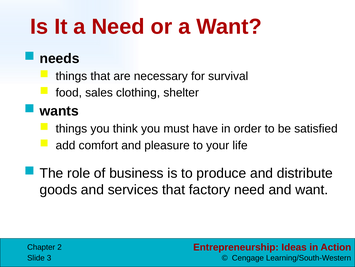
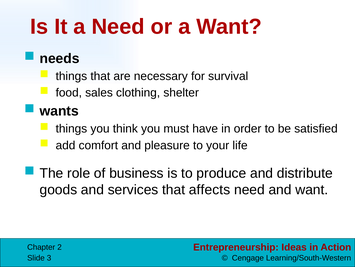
factory: factory -> affects (210, 189)
